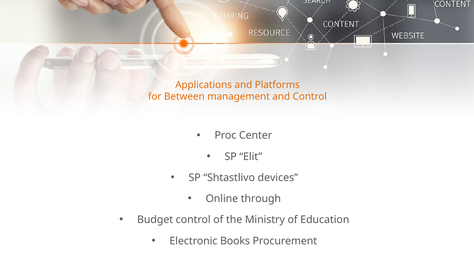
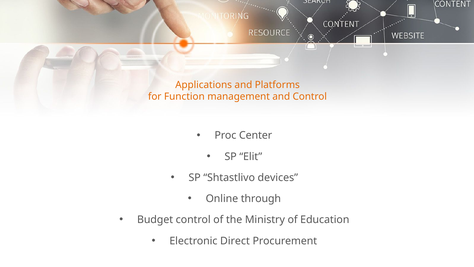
Between: Between -> Function (184, 97)
Books: Books -> Direct (235, 241)
